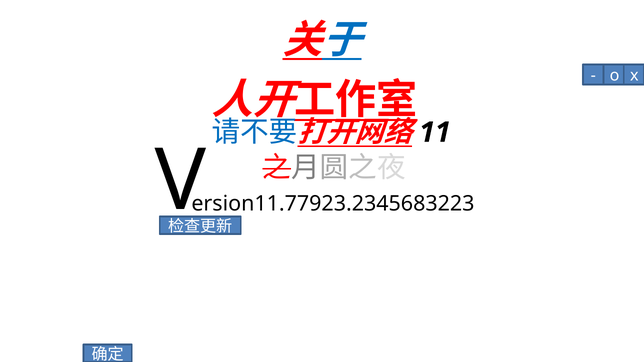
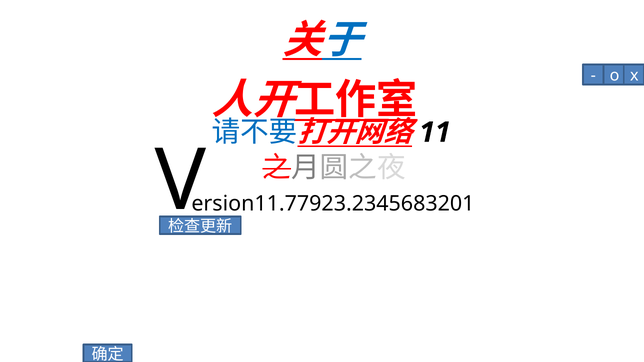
ersion11.77923.2345683223: ersion11.77923.2345683223 -> ersion11.77923.2345683201 (333, 204)
